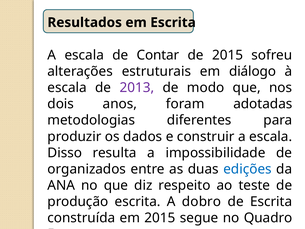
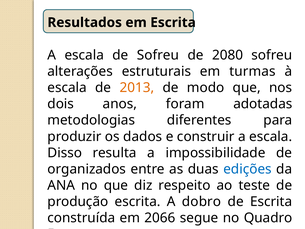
de Contar: Contar -> Sofreu (158, 55)
de 2015: 2015 -> 2080 (228, 55)
diálogo: diálogo -> turmas (252, 71)
2013 colour: purple -> orange (137, 88)
em 2015: 2015 -> 2066 (160, 218)
